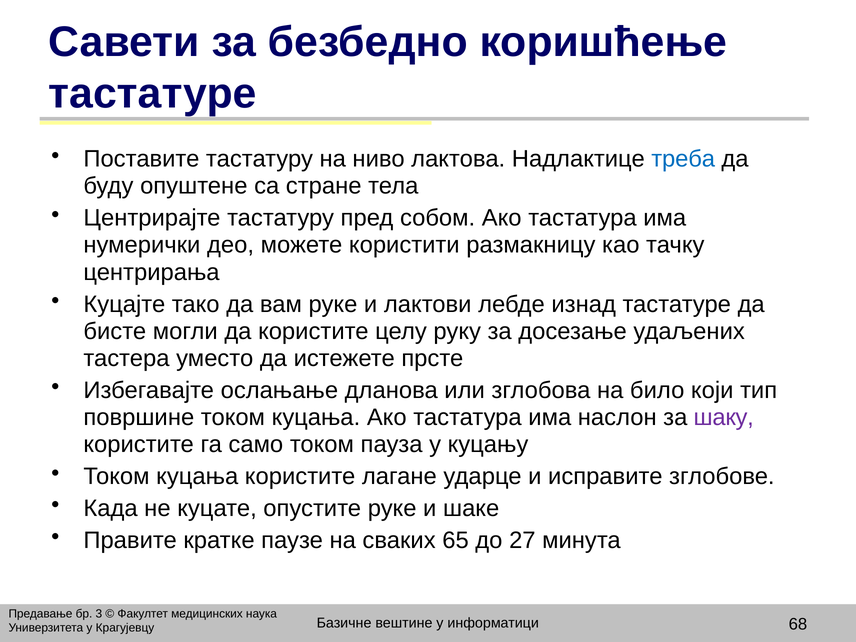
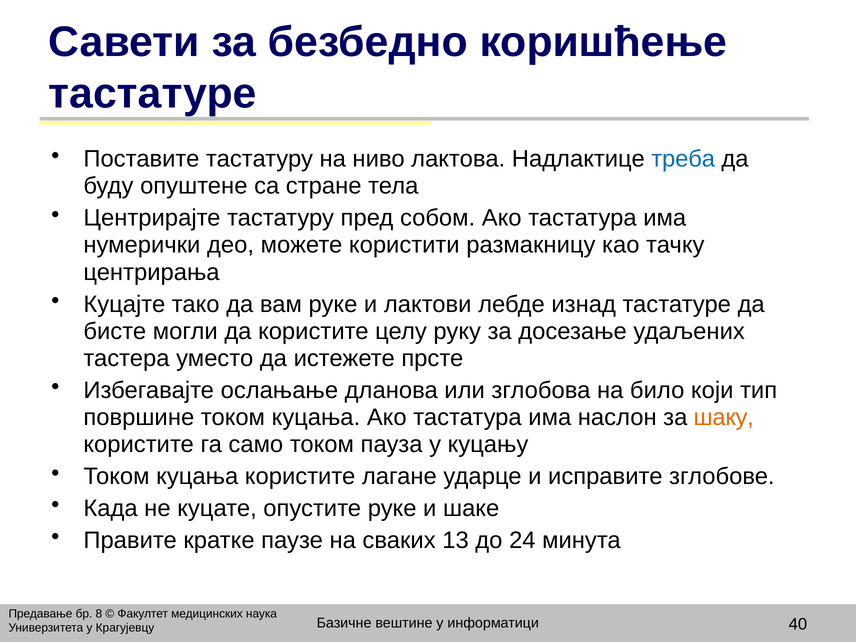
шаку colour: purple -> orange (724, 417)
65: 65 -> 13 (456, 540)
27: 27 -> 24 (522, 540)
3: 3 -> 8 (99, 614)
68: 68 -> 40 (798, 624)
